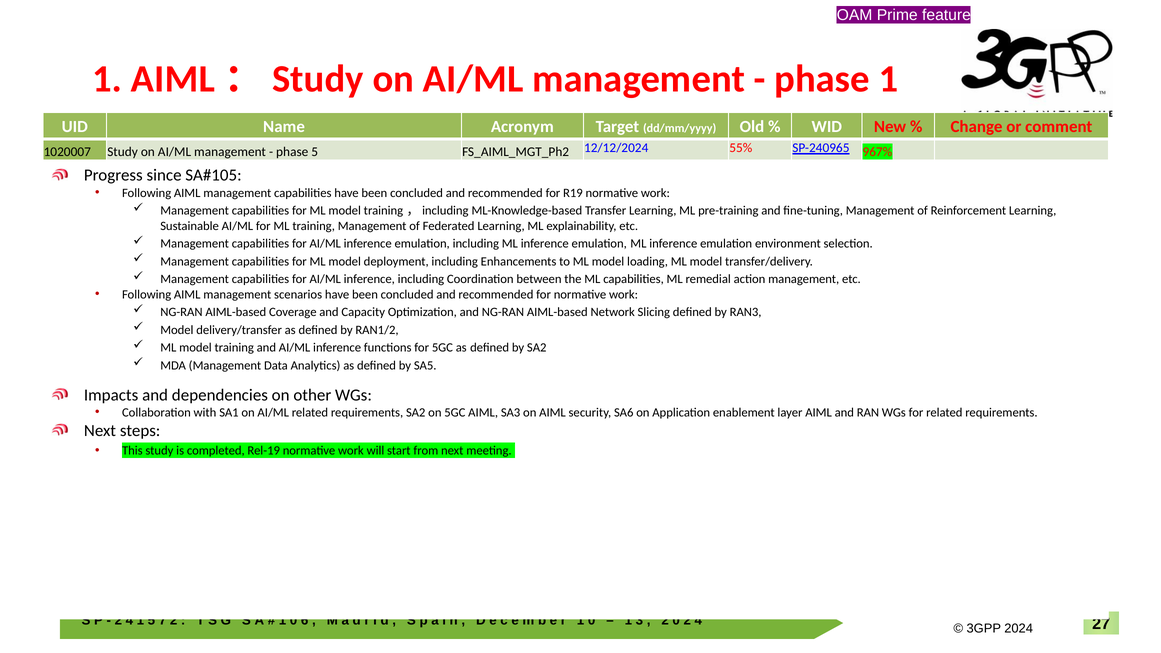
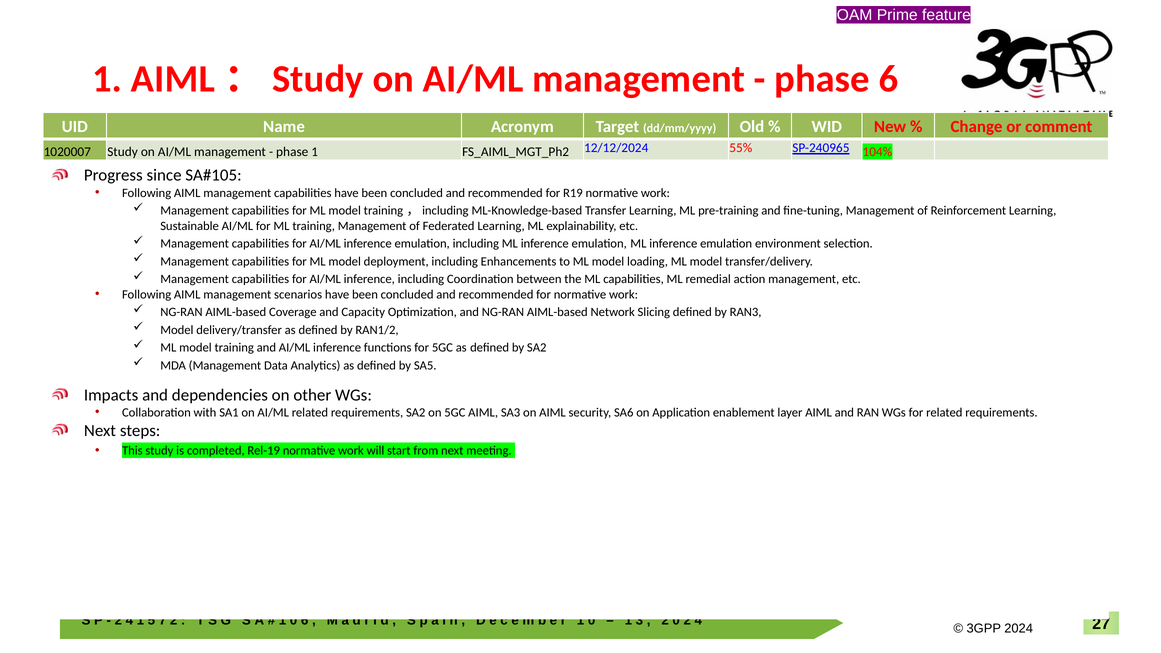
phase 1: 1 -> 6 (888, 79)
phase 5: 5 -> 1 (315, 152)
967%: 967% -> 104% (877, 152)
